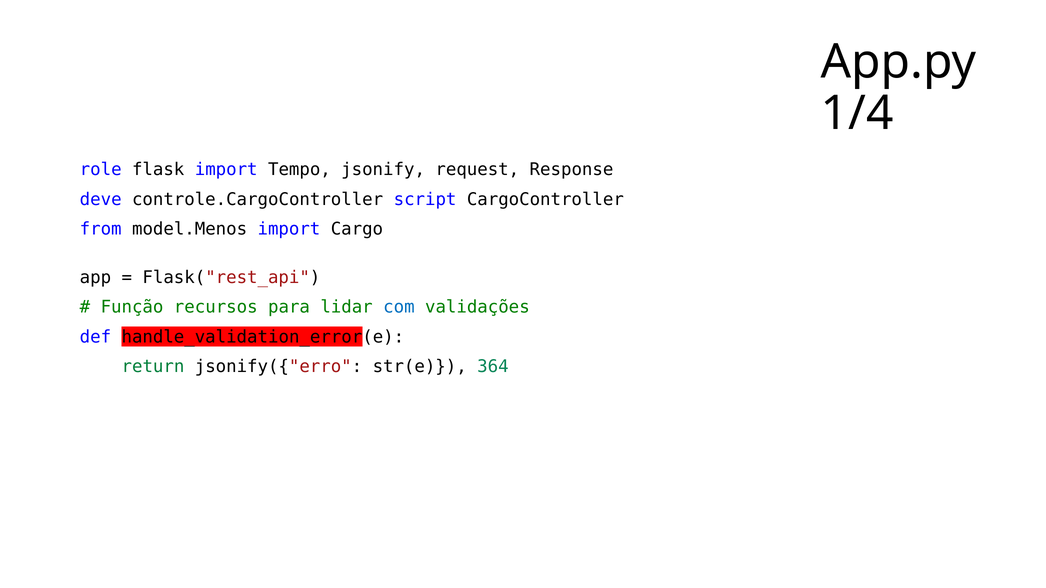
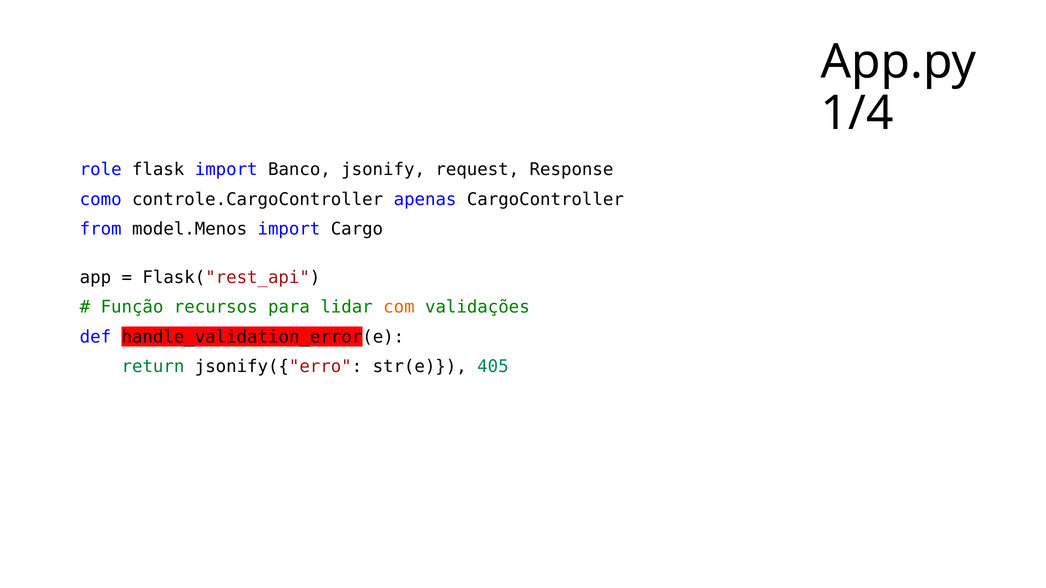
Tempo: Tempo -> Banco (299, 170)
deve: deve -> como (101, 200)
script: script -> apenas (425, 200)
com colour: blue -> orange (399, 307)
364: 364 -> 405 (493, 367)
